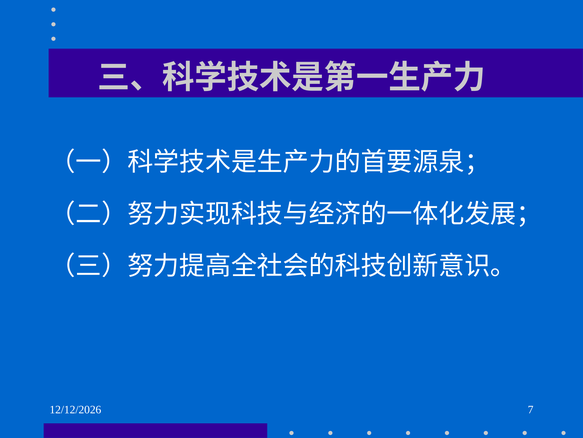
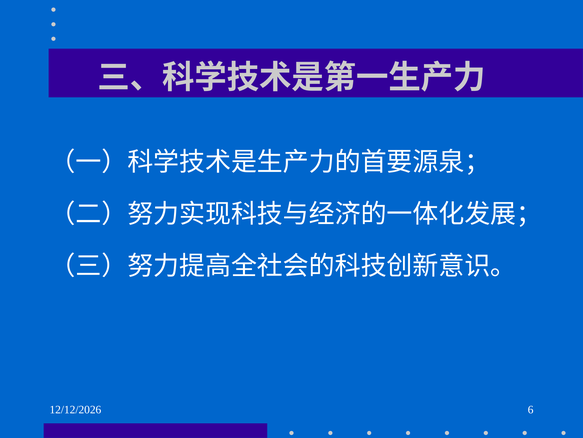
7: 7 -> 6 (531, 409)
